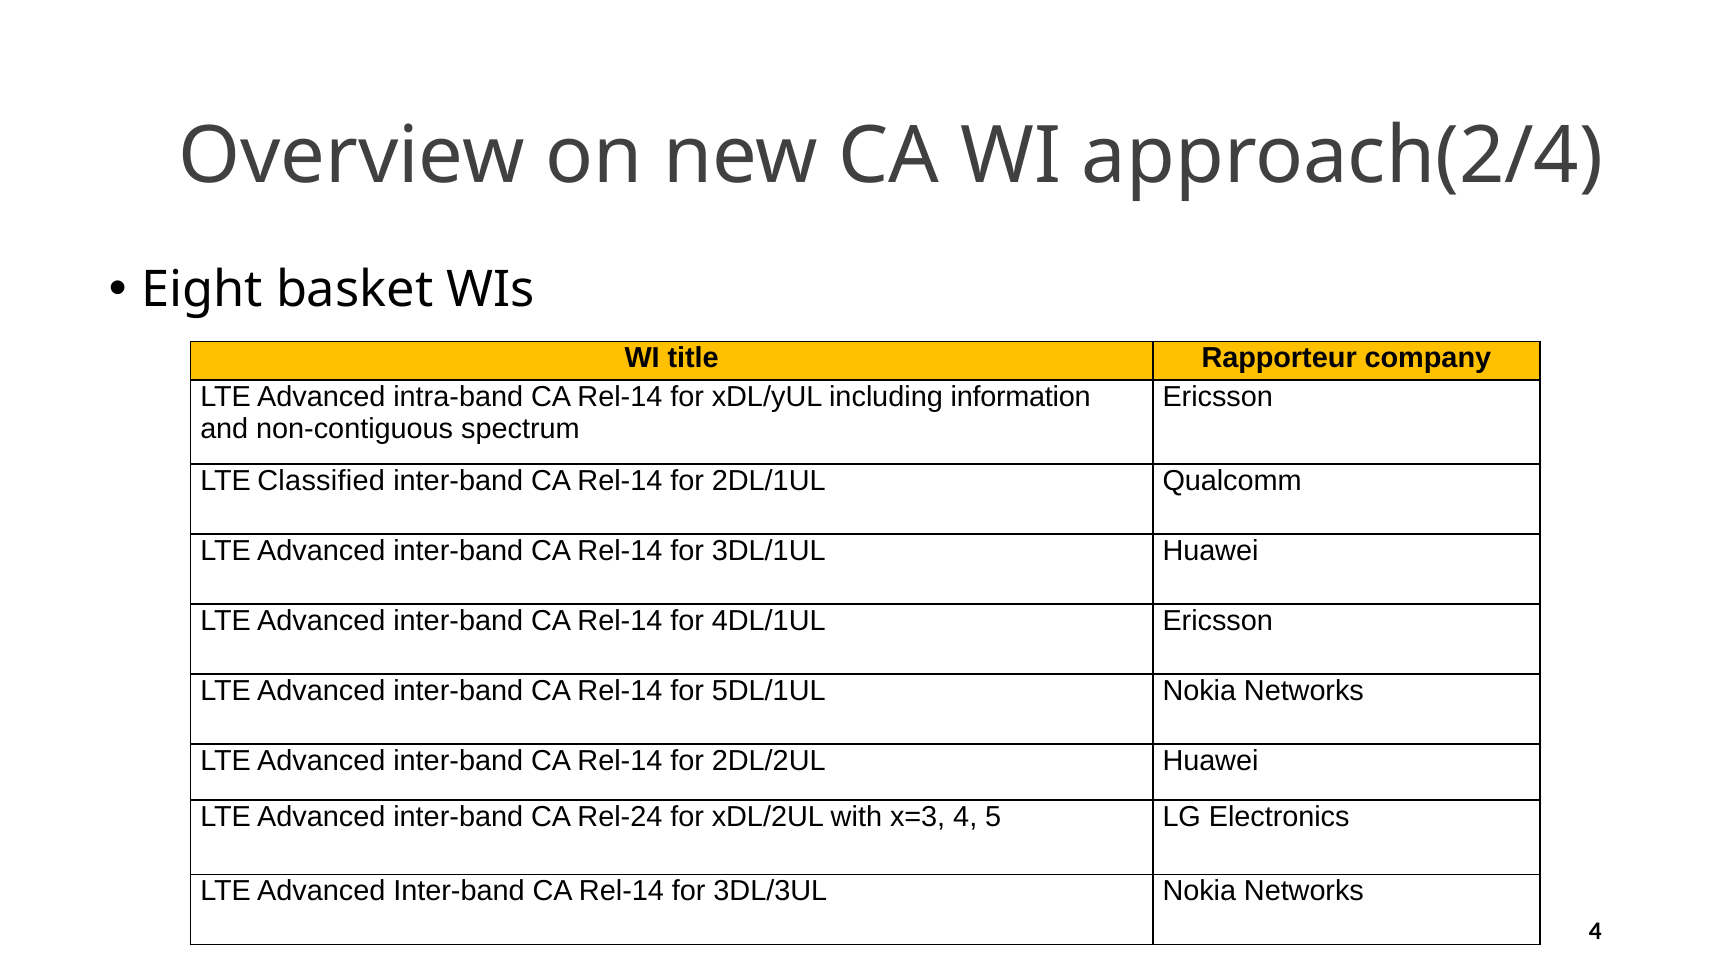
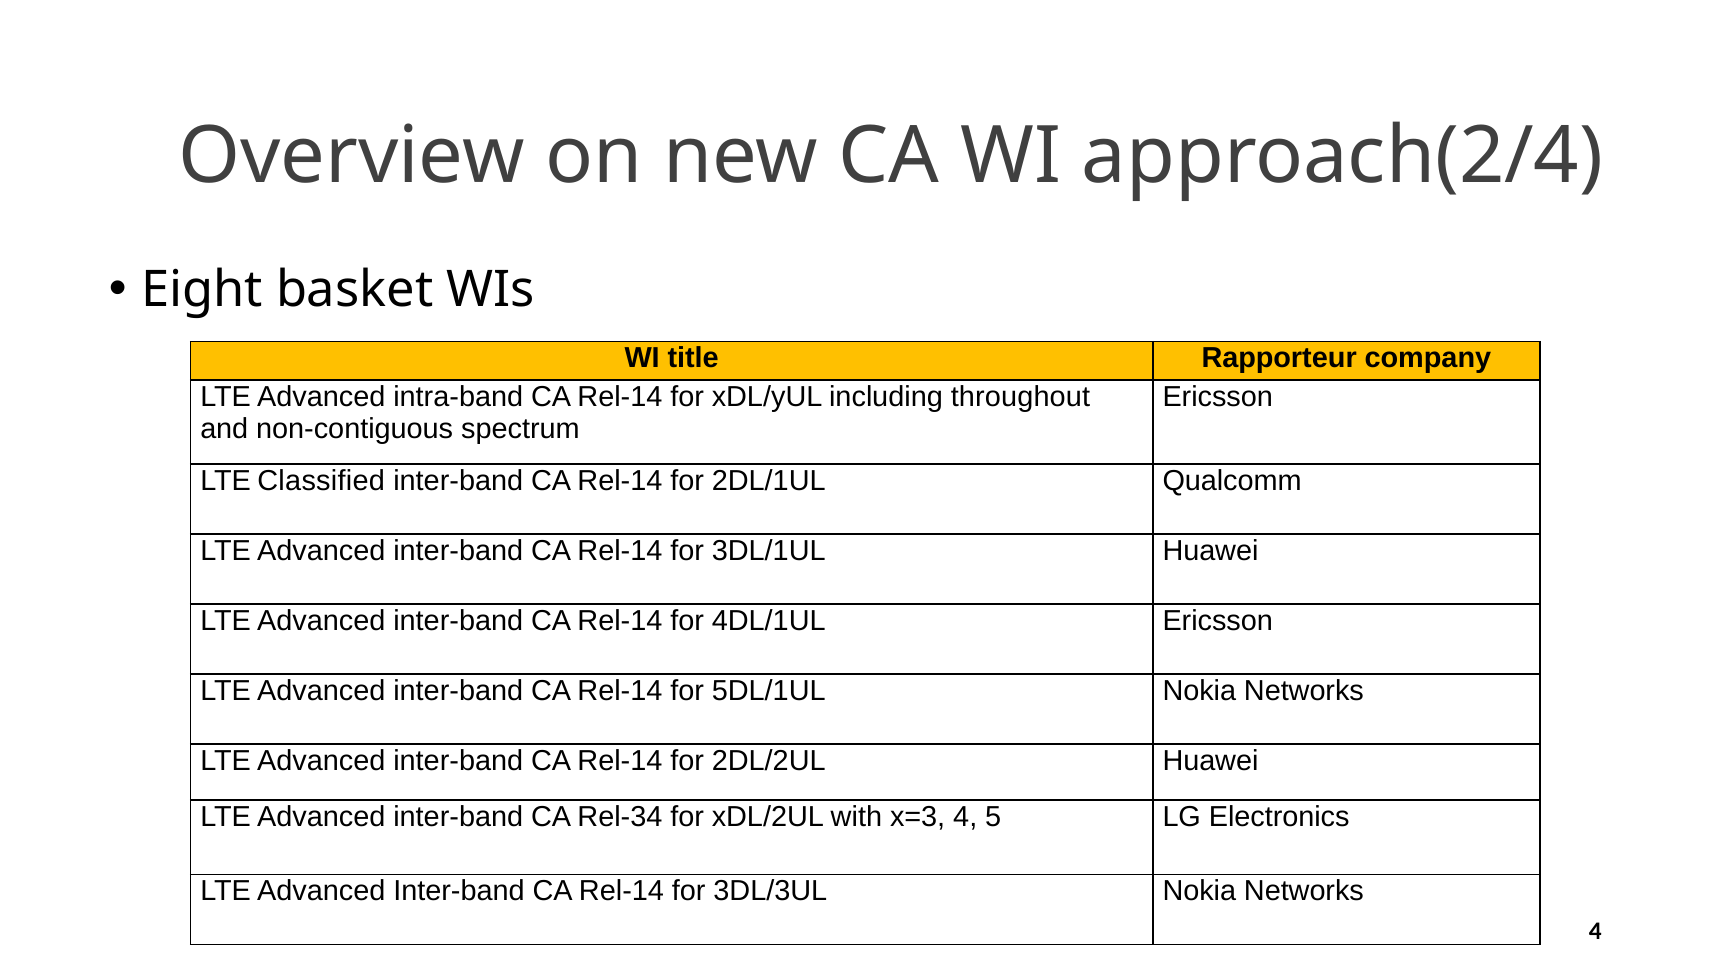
information: information -> throughout (1020, 397)
Rel-24: Rel-24 -> Rel-34 (620, 817)
